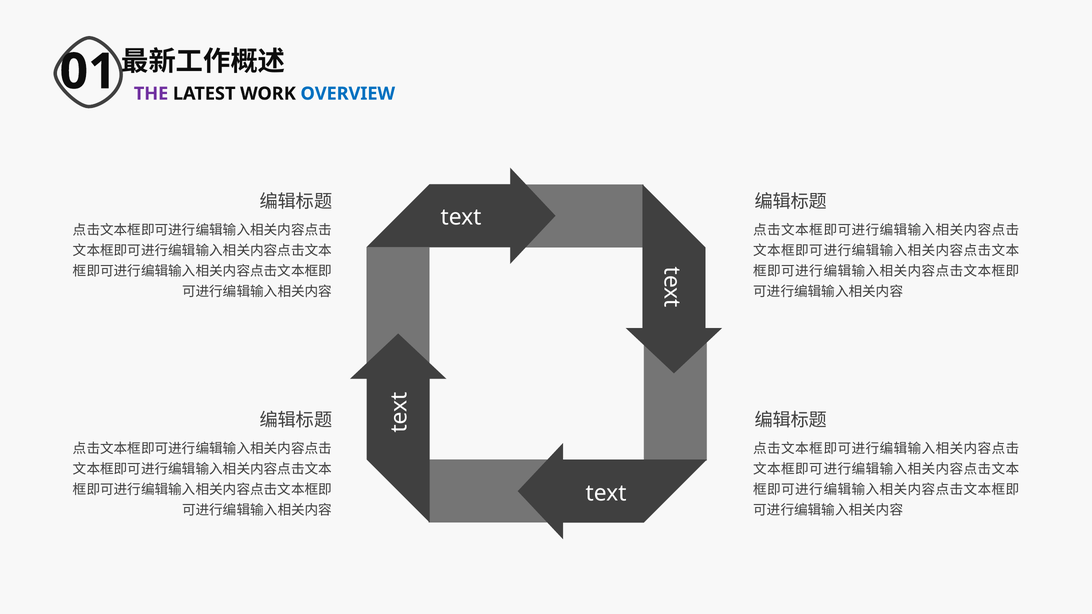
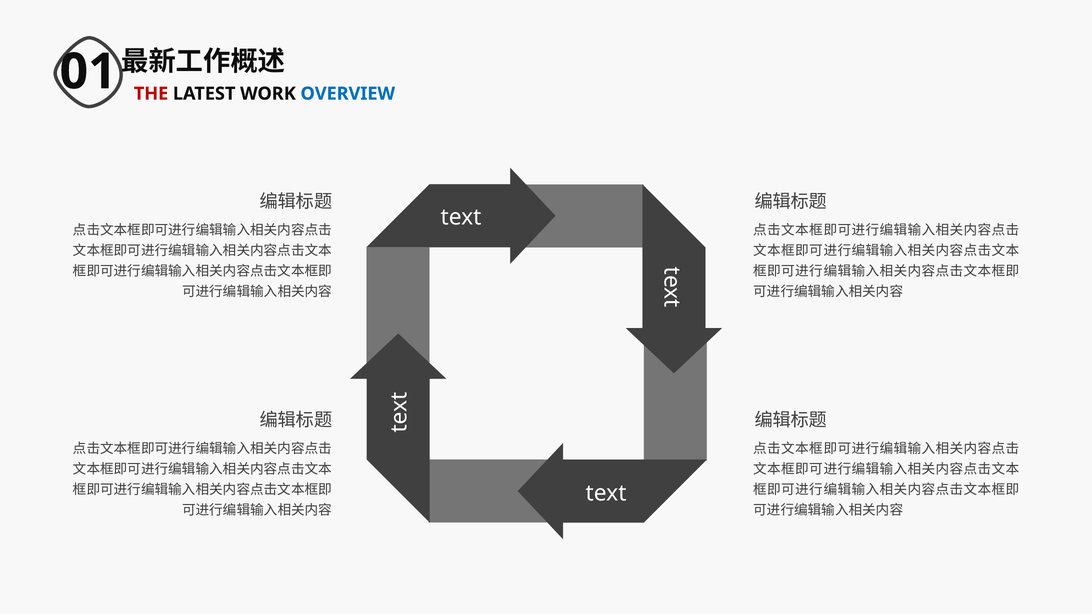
THE colour: purple -> red (151, 94)
